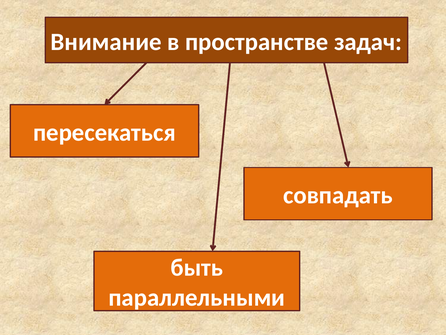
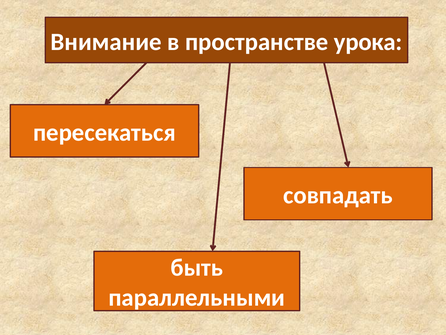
задач: задач -> урока (368, 42)
